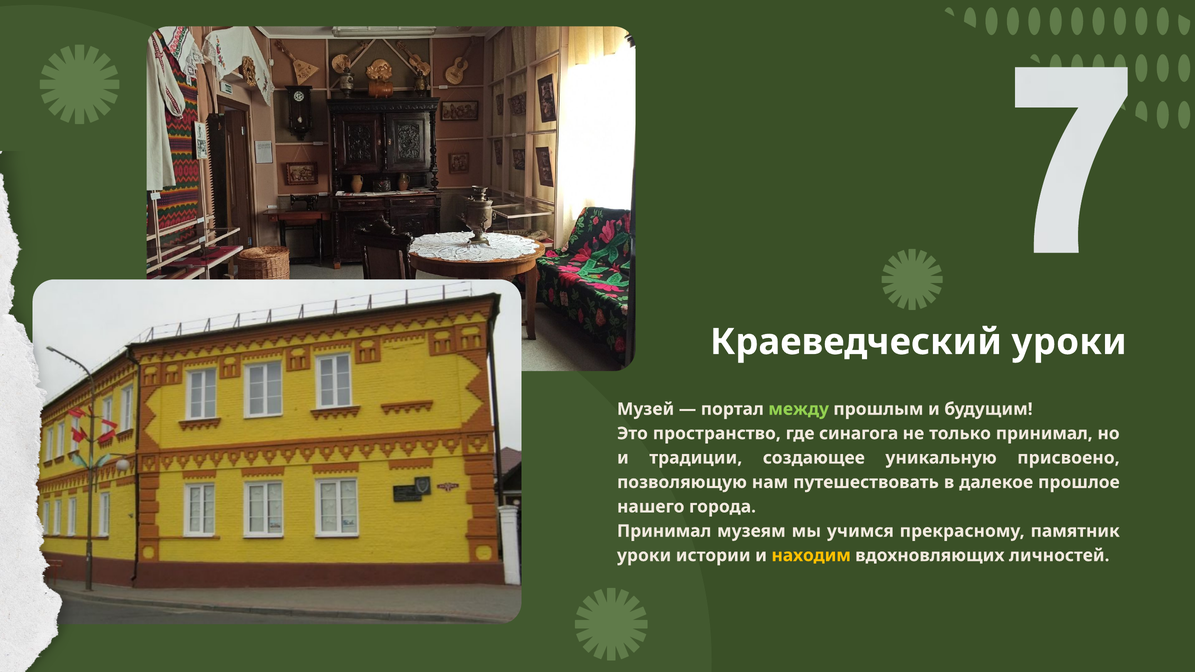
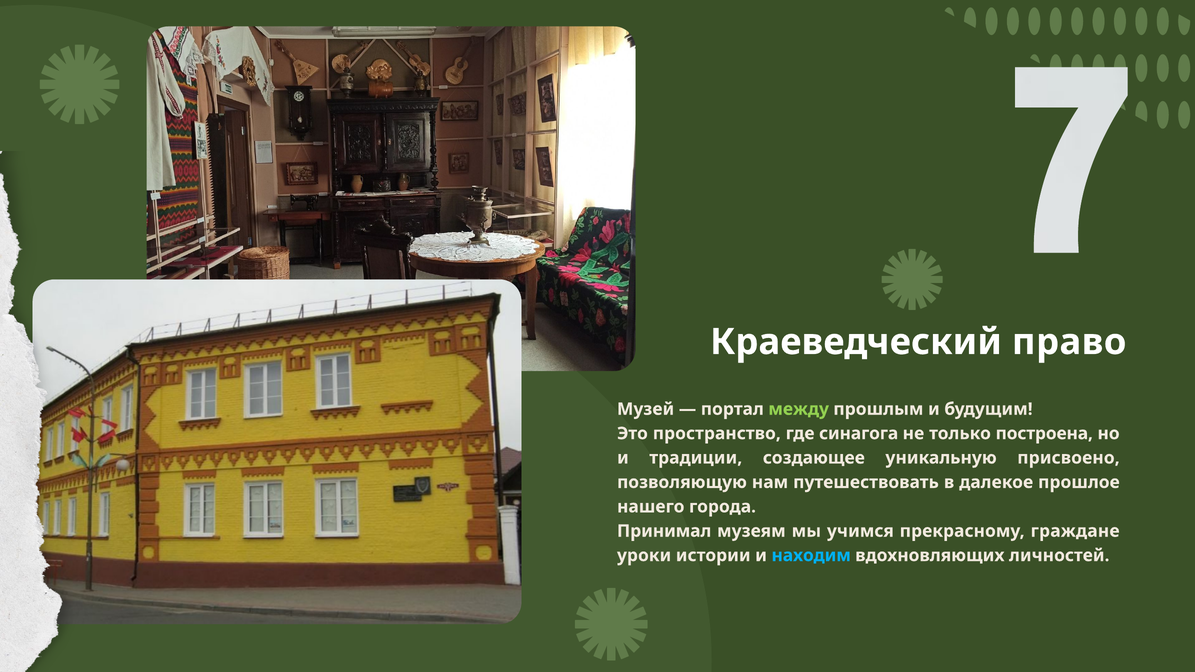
Краеведческий уроки: уроки -> право (1069, 342)
только принимал: принимал -> построена (1044, 434)
памятник: памятник -> граждане (1075, 531)
находим colour: yellow -> light blue (811, 556)
